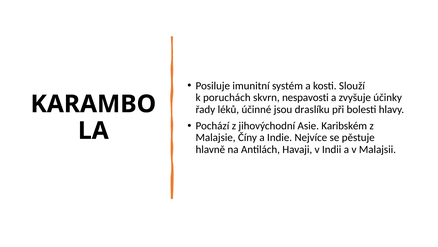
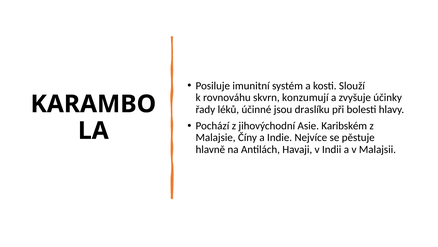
poruchách: poruchách -> rovnováhu (227, 97)
nespavosti: nespavosti -> konzumují (305, 97)
